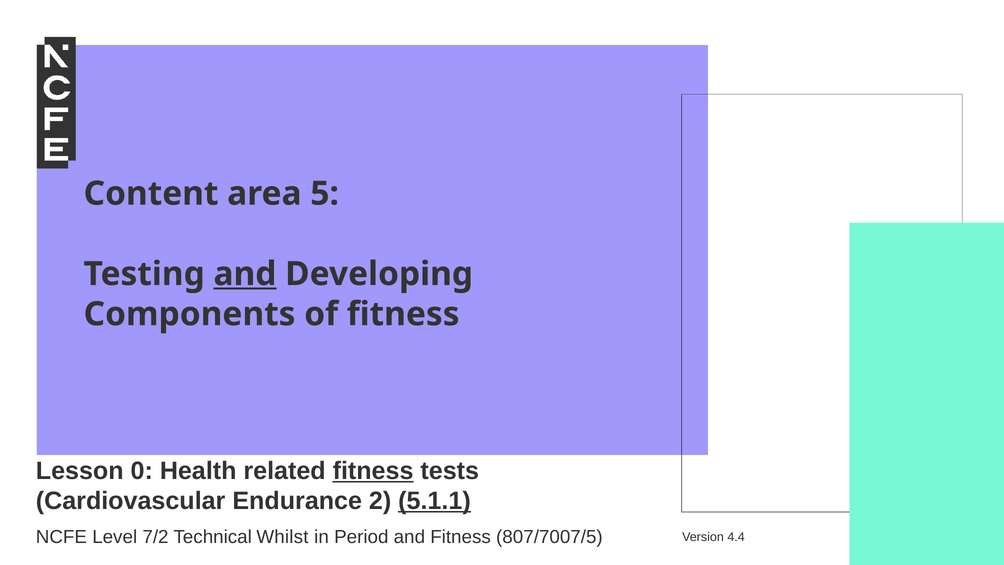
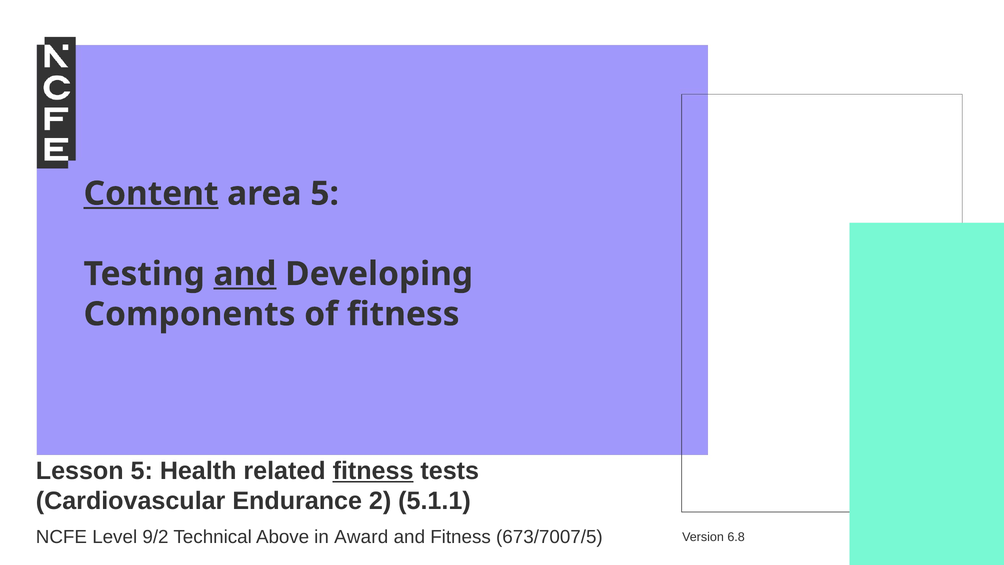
Content underline: none -> present (151, 194)
Lesson 0: 0 -> 5 (142, 471)
5.1.1 underline: present -> none (434, 501)
7/2: 7/2 -> 9/2 (156, 537)
Whilst: Whilst -> Above (283, 537)
Period: Period -> Award (361, 537)
807/7007/5: 807/7007/5 -> 673/7007/5 (549, 537)
4.4: 4.4 -> 6.8 (736, 537)
